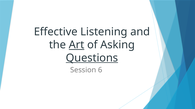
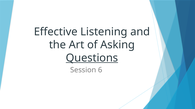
Art underline: present -> none (77, 45)
